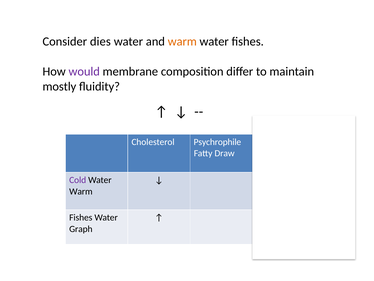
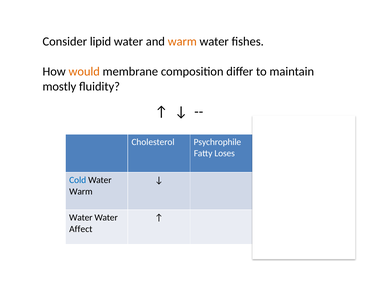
dies: dies -> lipid (100, 41)
would colour: purple -> orange (84, 71)
Draw: Draw -> Loses (225, 153)
Cold colour: purple -> blue (78, 180)
Fishes: Fishes -> Water (81, 217)
Graph: Graph -> Affect (81, 229)
